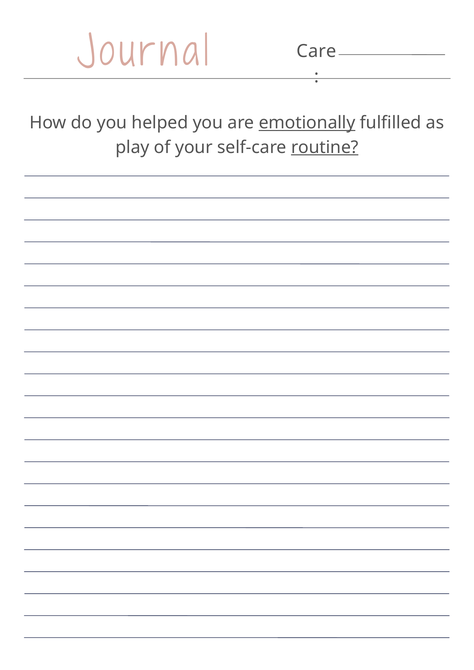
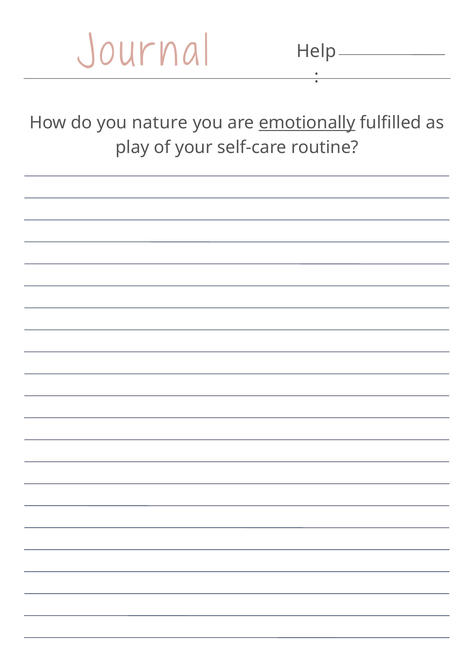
Care: Care -> Help (316, 51)
helped: helped -> nature (160, 123)
routine underline: present -> none (325, 148)
